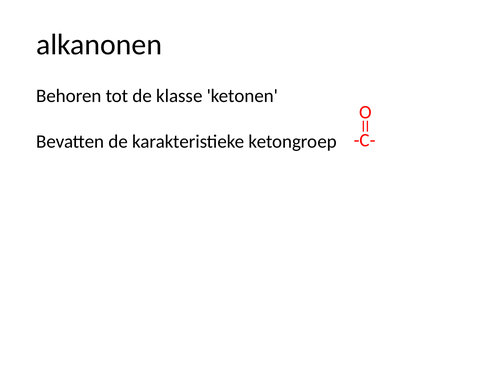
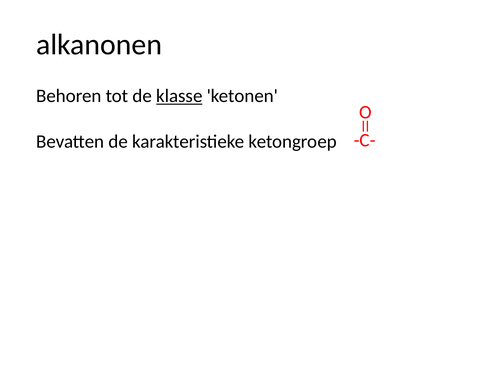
klasse underline: none -> present (179, 96)
